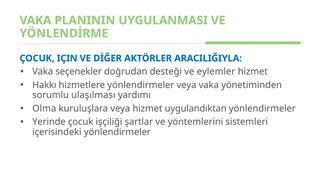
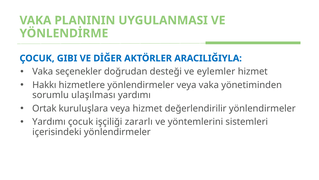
IÇIN: IÇIN -> GIBI (67, 58)
Olma: Olma -> Ortak (44, 108)
uygulandıktan: uygulandıktan -> değerlendirilir (196, 108)
Yerinde: Yerinde -> Yardımı (49, 122)
şartlar: şartlar -> zararlı (139, 122)
